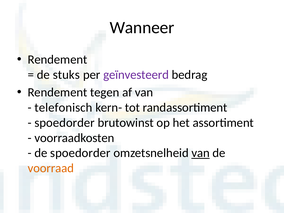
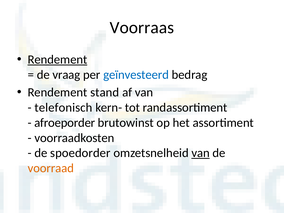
Wanneer: Wanneer -> Voorraas (142, 27)
Rendement underline: none -> present (57, 60)
stuks: stuks -> vraag (66, 75)
geïnvesteerd colour: purple -> blue (136, 75)
tegen: tegen -> stand (105, 92)
spoedorder: spoedorder -> afroeporder (65, 123)
